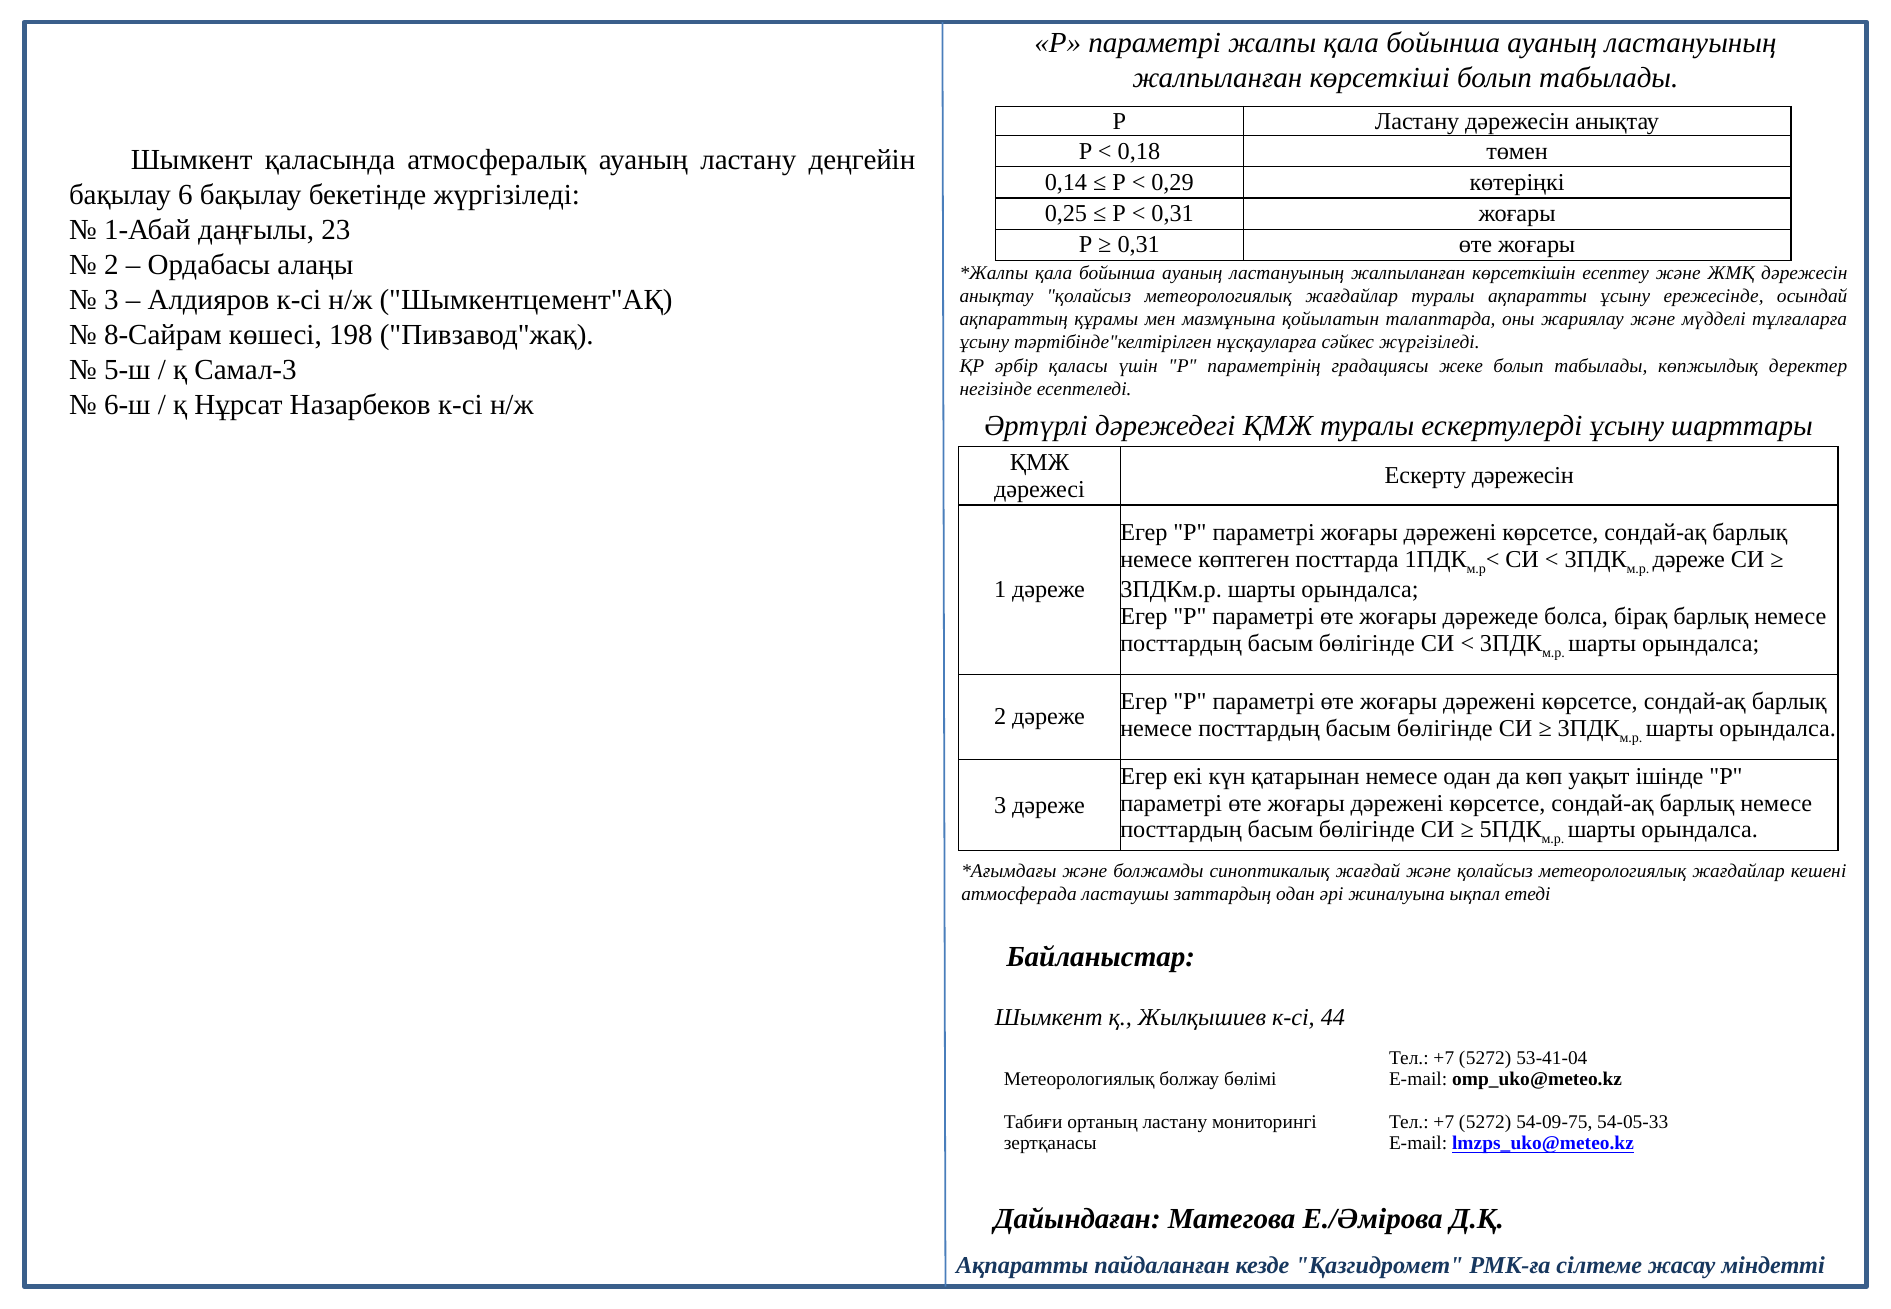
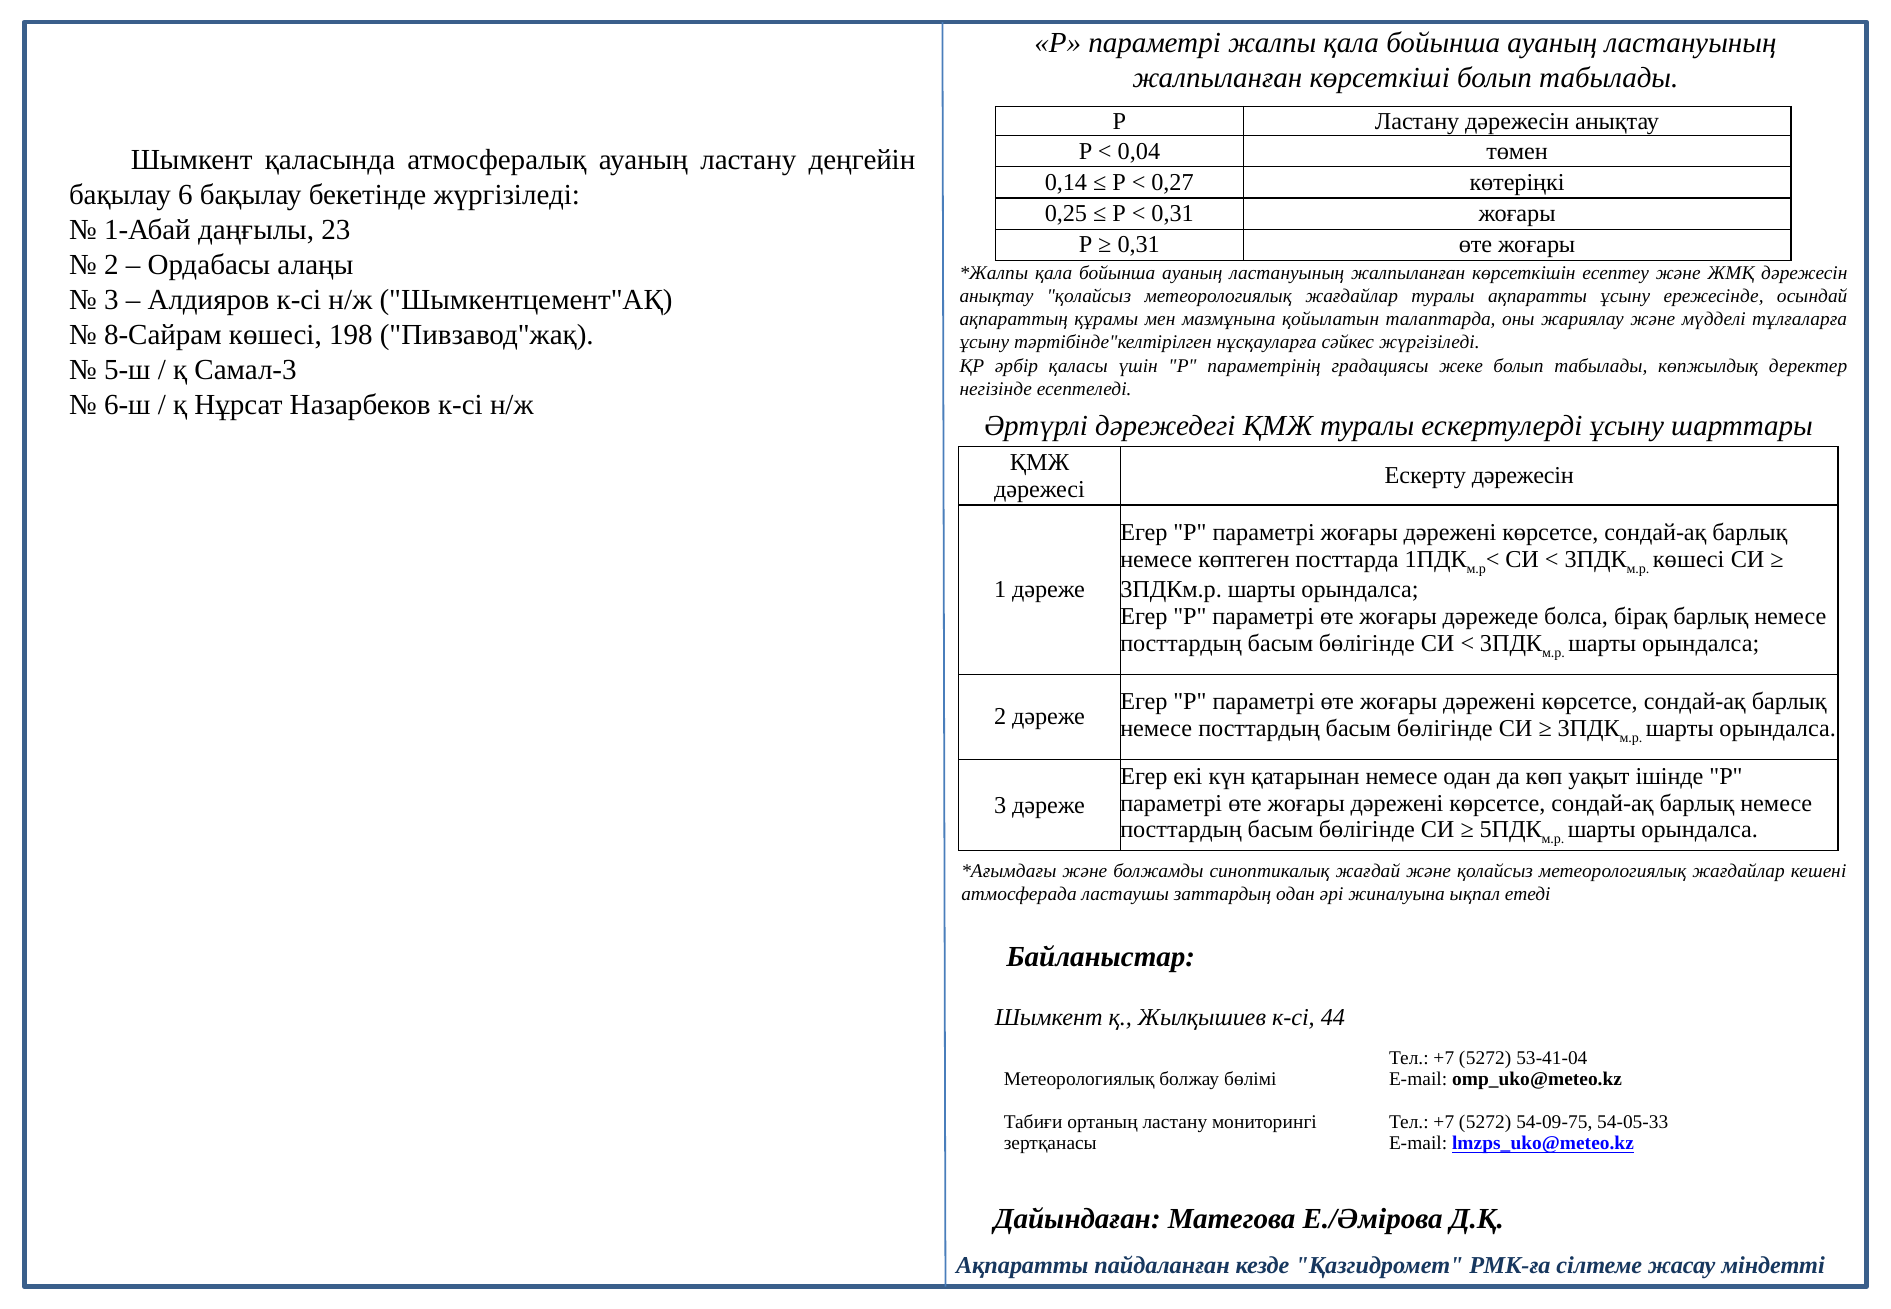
0,18: 0,18 -> 0,04 (1139, 151)
0,29: 0,29 -> 0,27 (1172, 182)
дәреже: дәреже -> көшесі (1689, 559)
